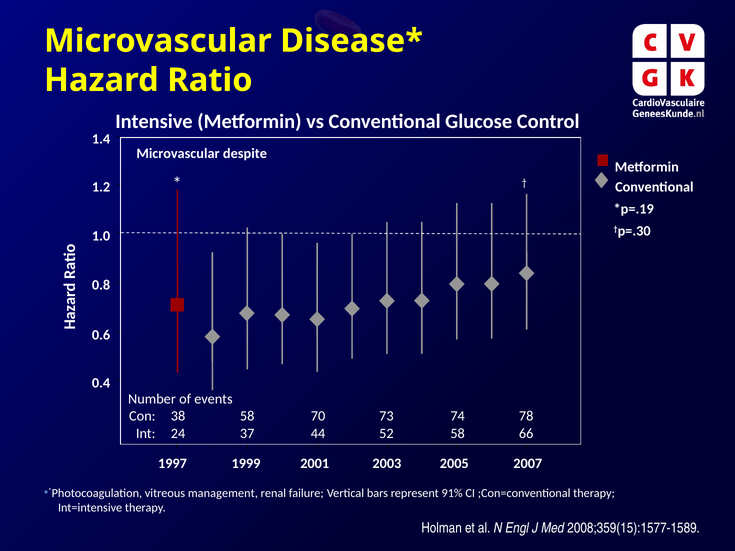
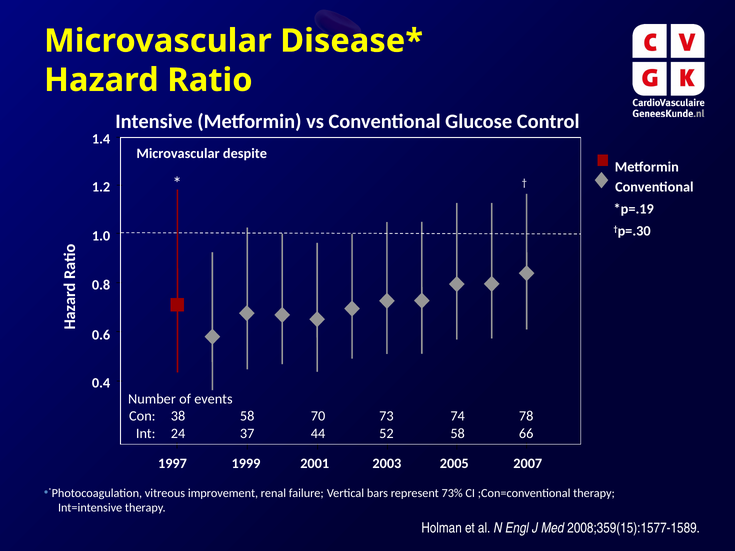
management: management -> improvement (223, 493)
91%: 91% -> 73% (452, 493)
